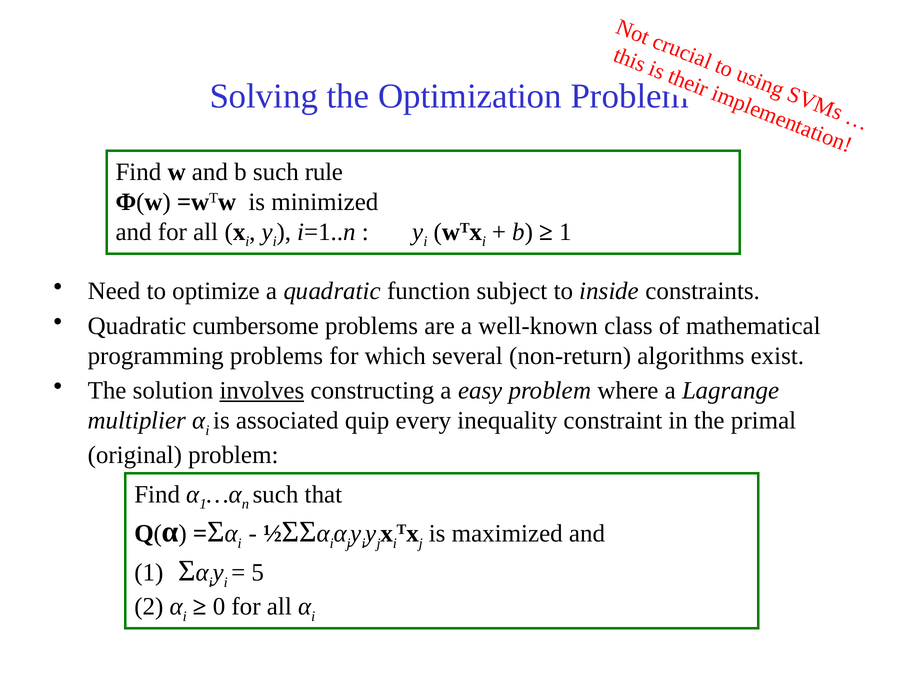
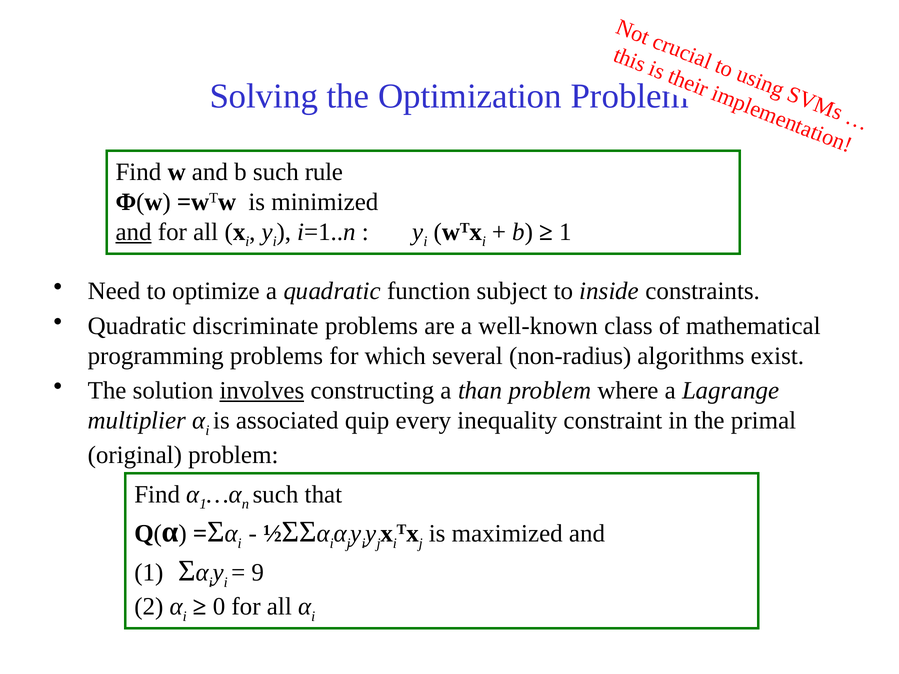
and underline: none -> present (134, 232)
cumbersome: cumbersome -> discriminate (255, 326)
non-return: non-return -> non-radius (570, 356)
easy: easy -> than (480, 391)
5: 5 -> 9 (258, 573)
